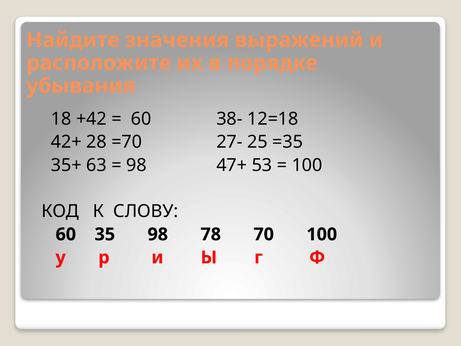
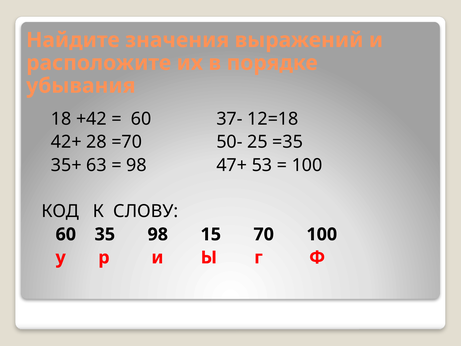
38-: 38- -> 37- (229, 119)
27-: 27- -> 50- (229, 142)
78: 78 -> 15 (211, 234)
